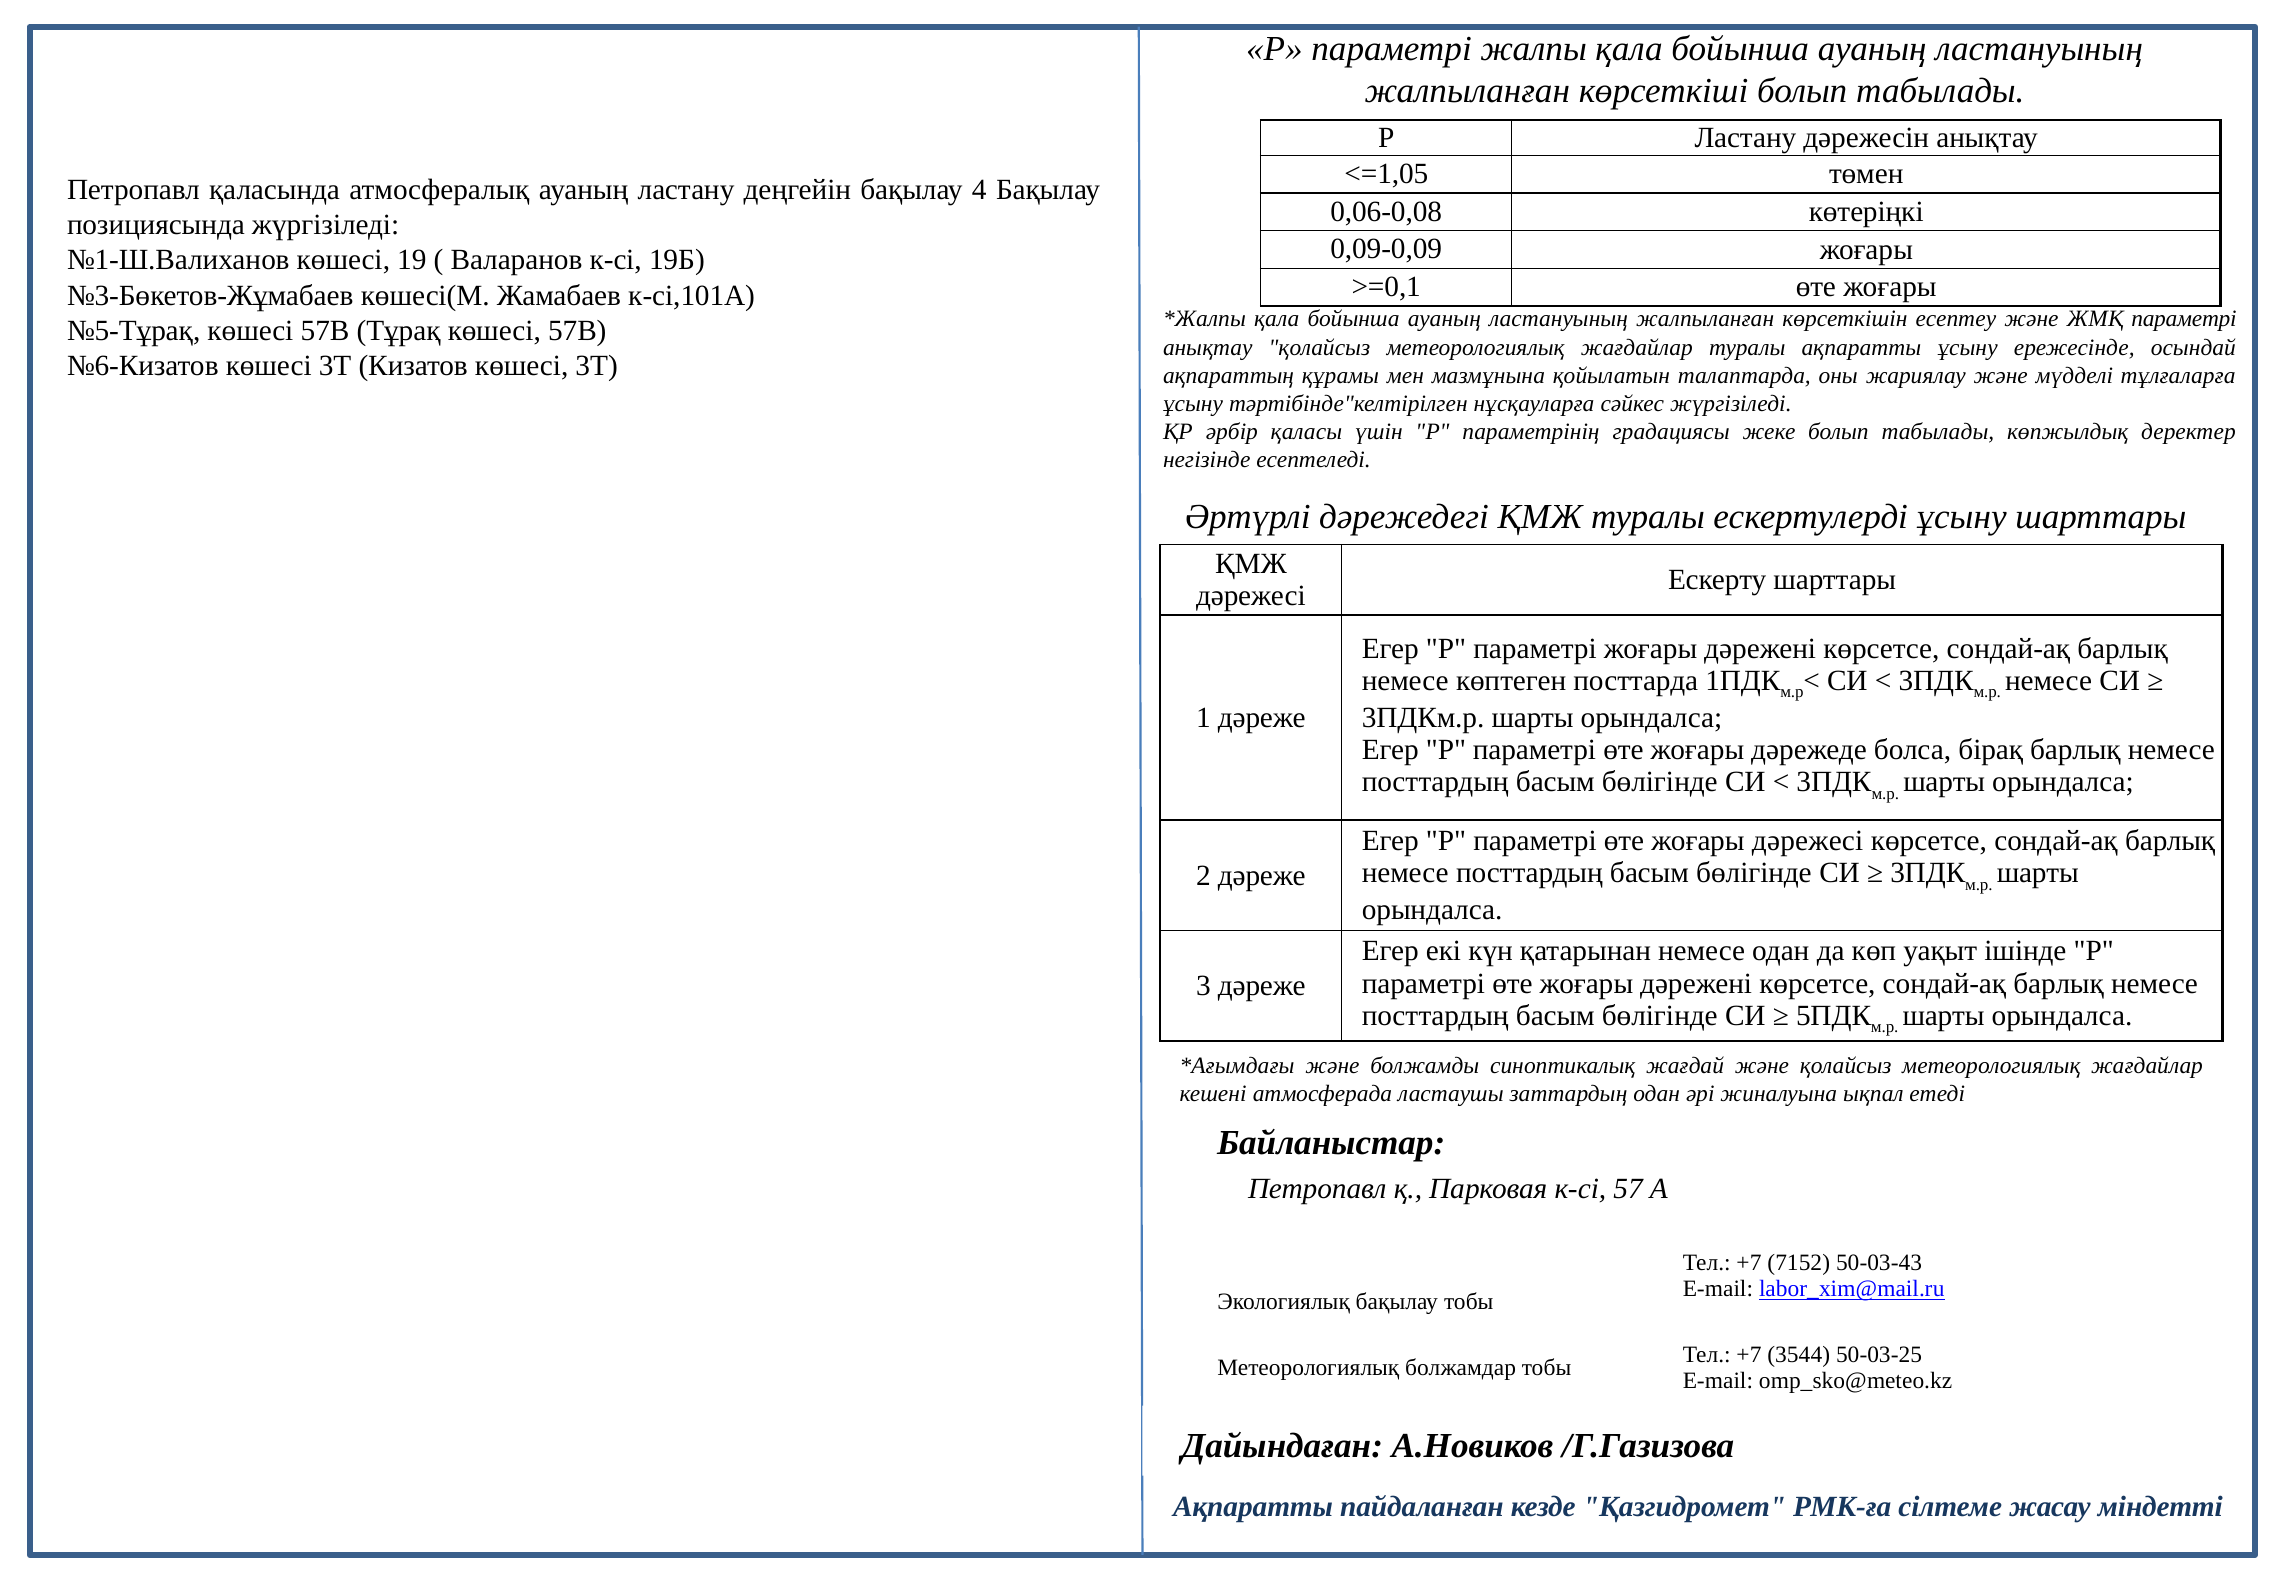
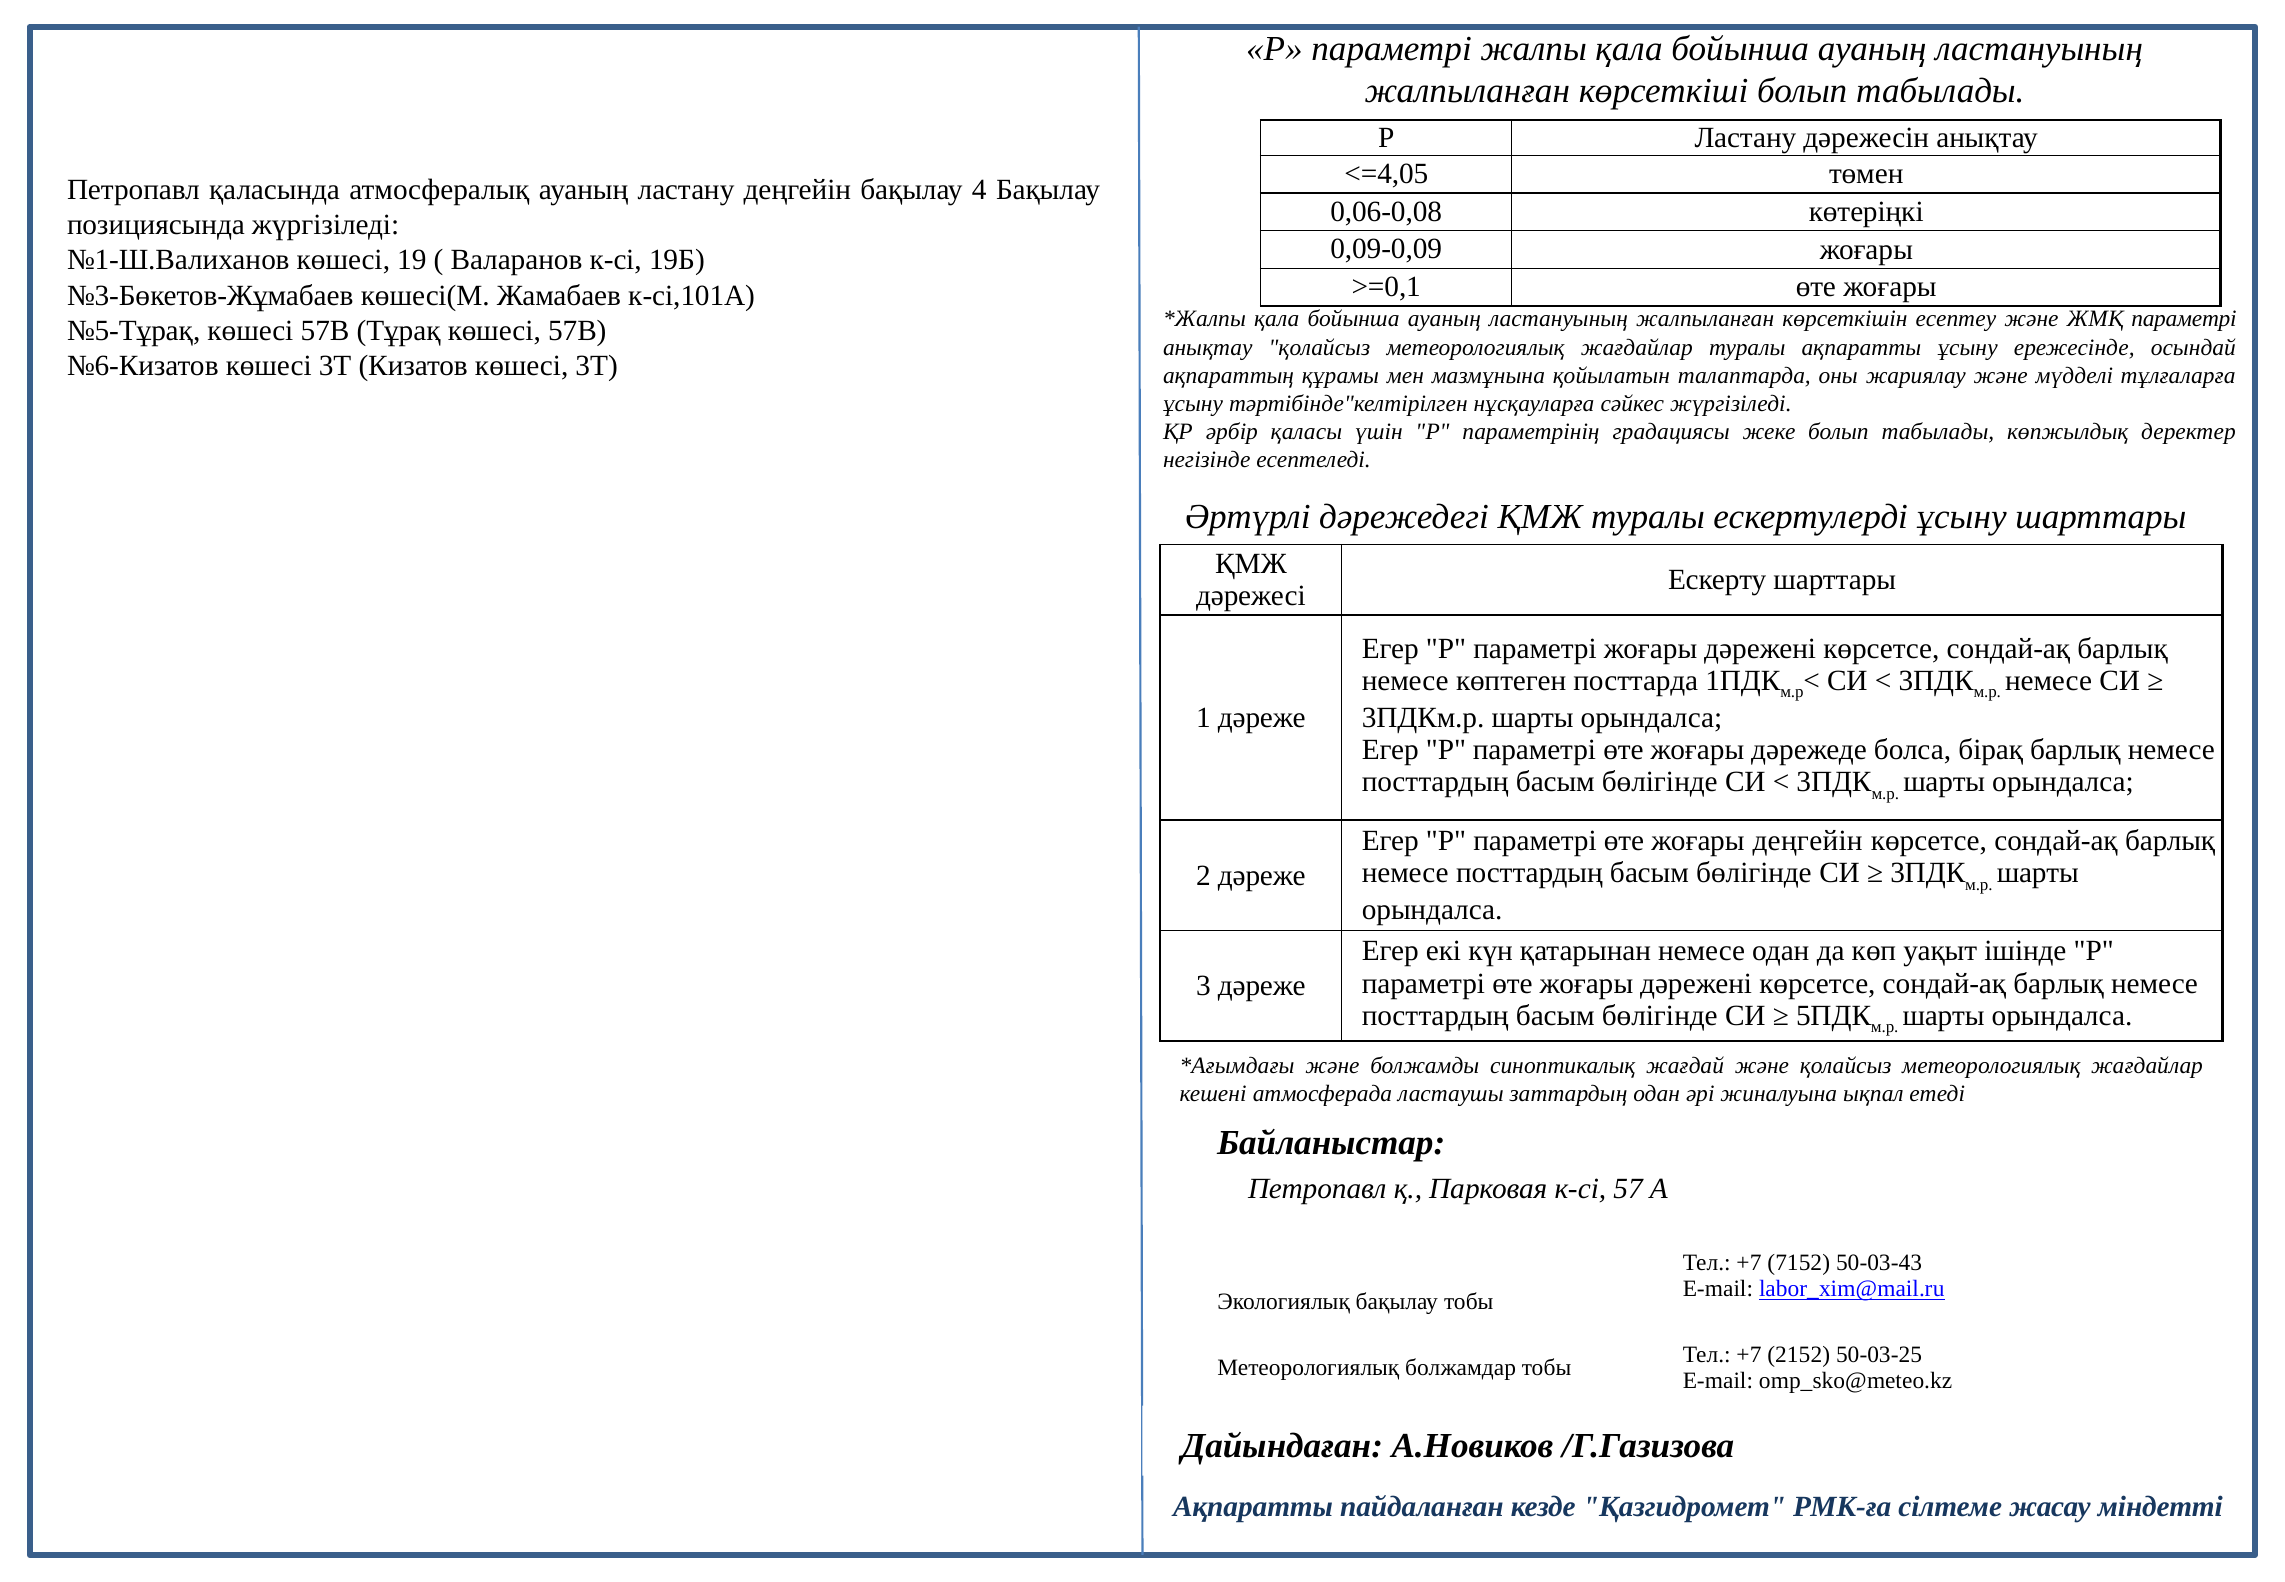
<=1,05: <=1,05 -> <=4,05 (1386, 174)
жоғары дәрежесі: дәрежесі -> деңгейін (1808, 841)
3544: 3544 -> 2152 (1799, 1354)
